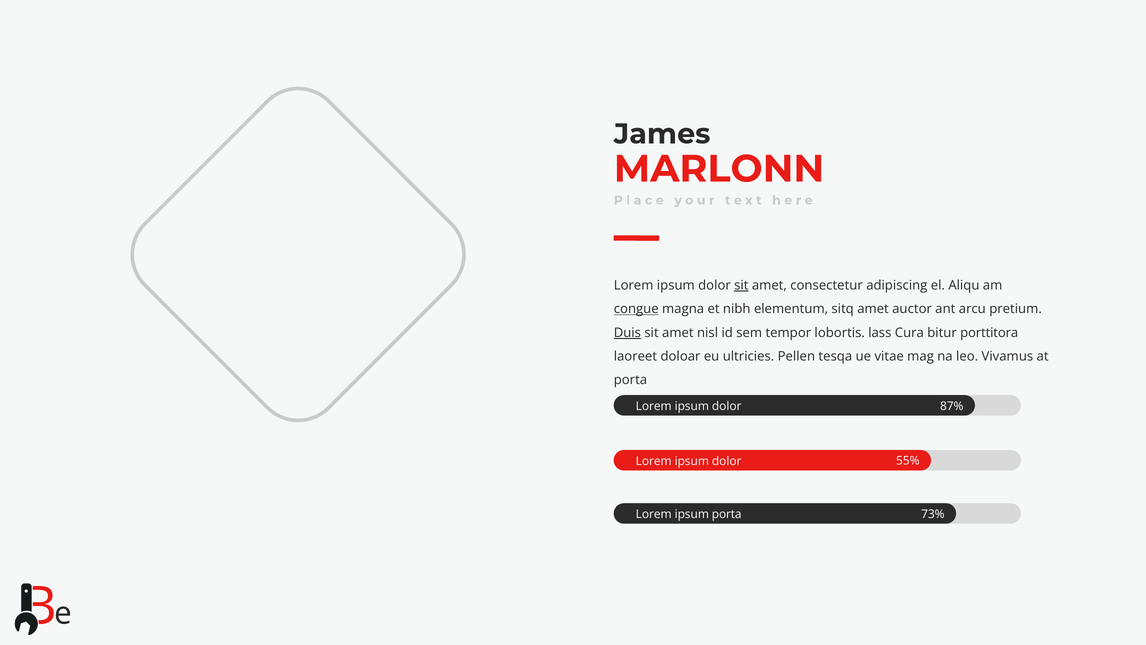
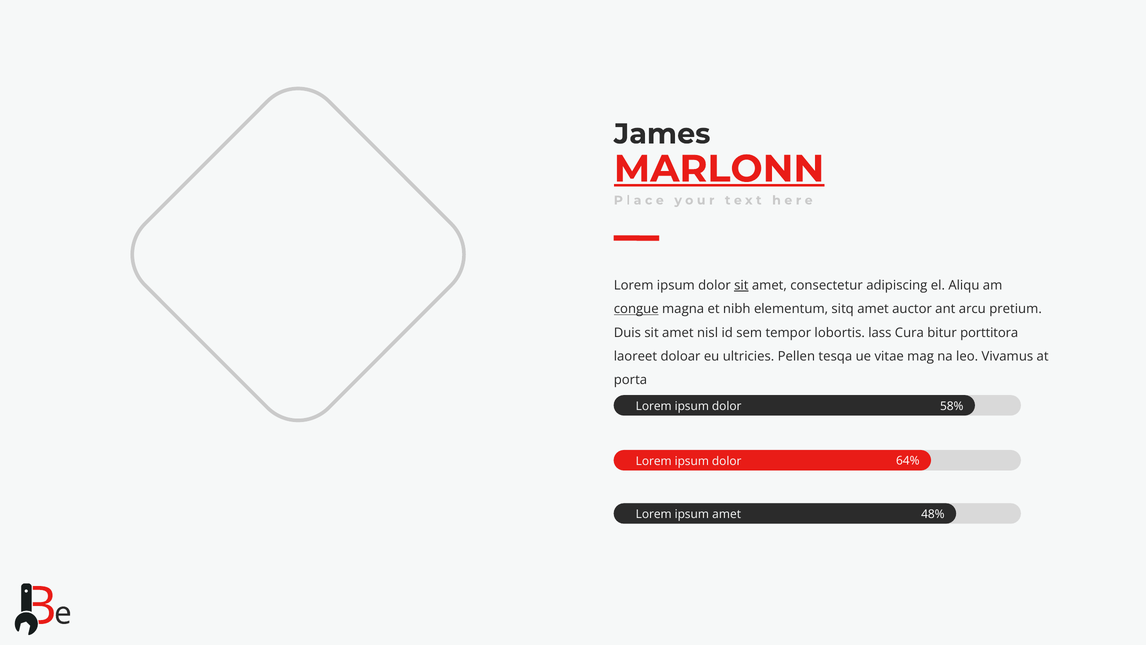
MARLONN underline: none -> present (719, 169)
Duis underline: present -> none (627, 333)
87%: 87% -> 58% (952, 406)
55%: 55% -> 64% (908, 461)
73%: 73% -> 48% (933, 514)
ipsum porta: porta -> amet (727, 514)
